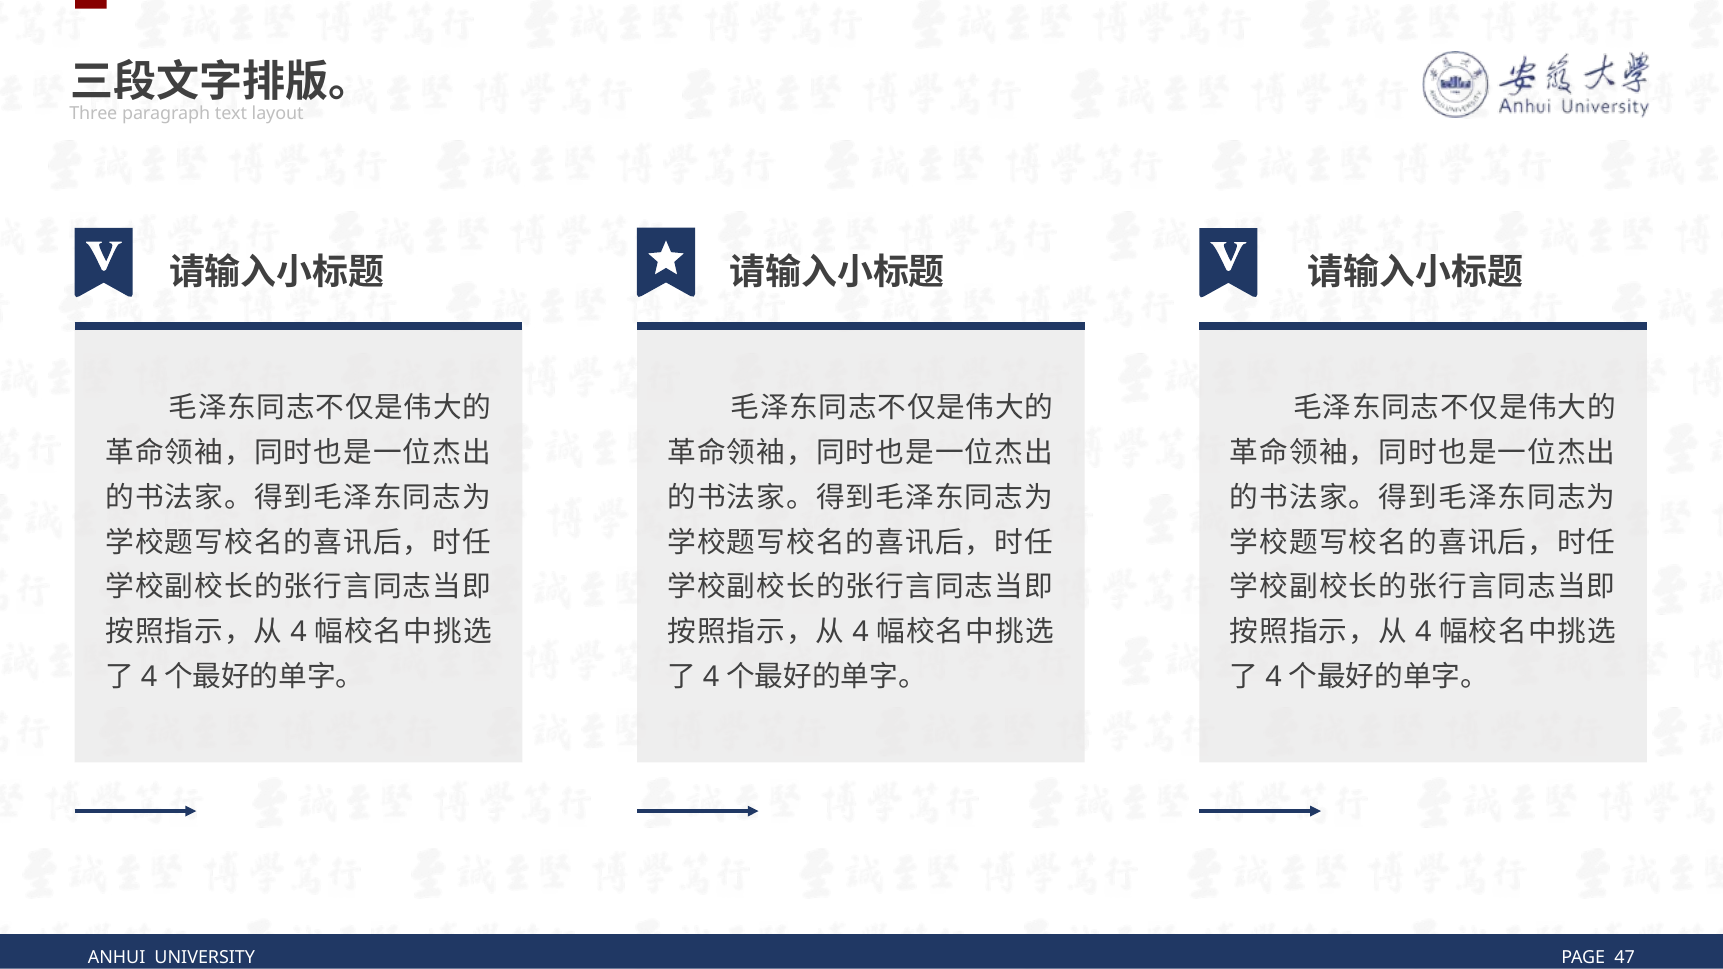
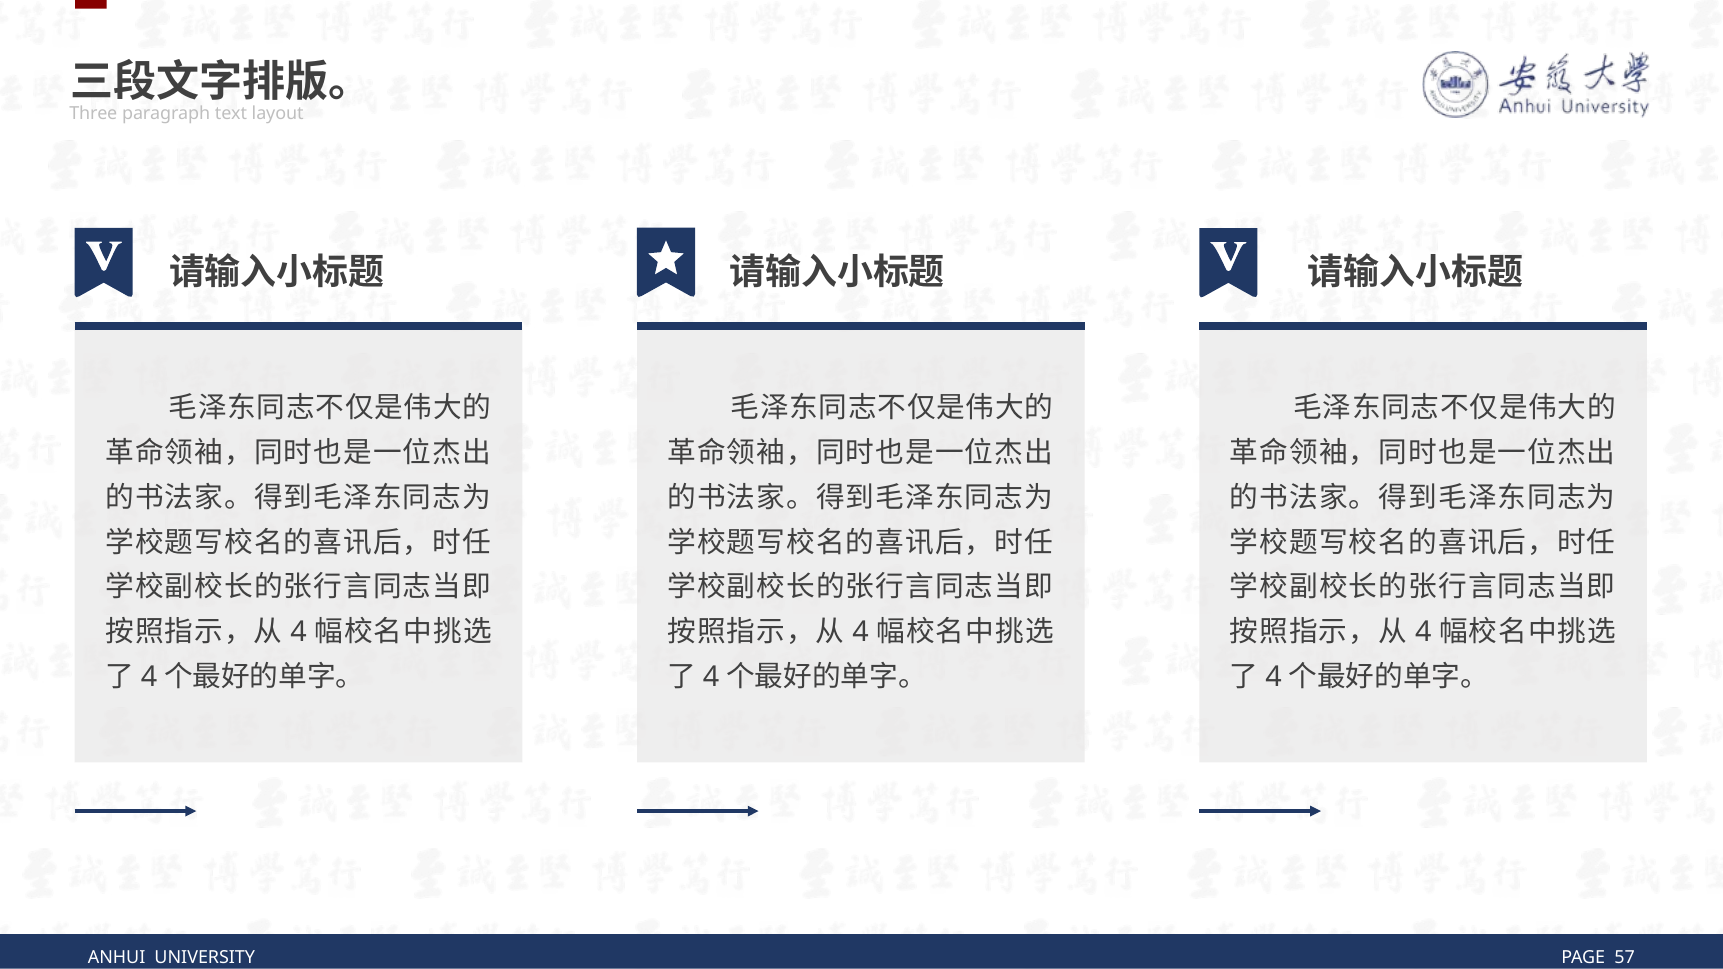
47: 47 -> 57 (1625, 958)
